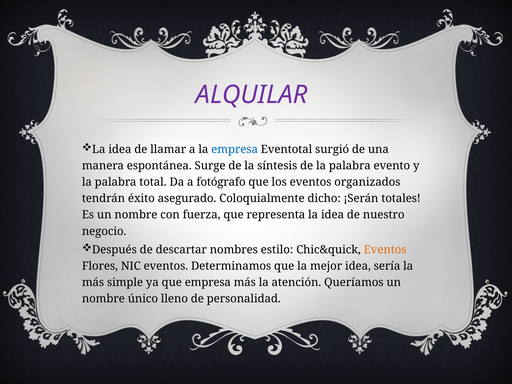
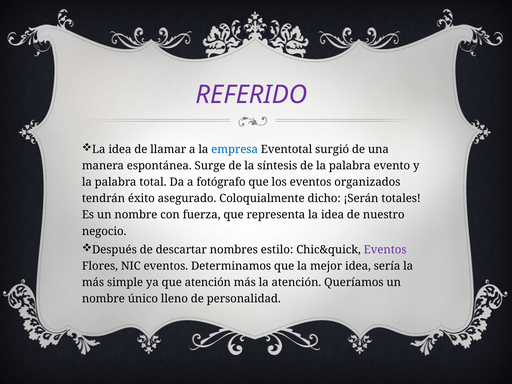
ALQUILAR: ALQUILAR -> REFERIDO (252, 95)
Eventos colour: orange -> purple (385, 250)
que empresa: empresa -> atención (208, 282)
